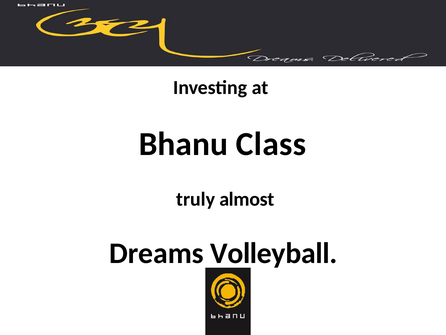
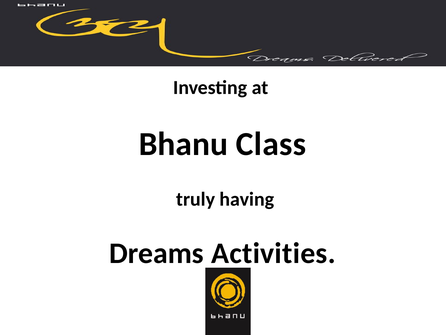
almost: almost -> having (247, 199)
Volleyball: Volleyball -> Activities (273, 253)
